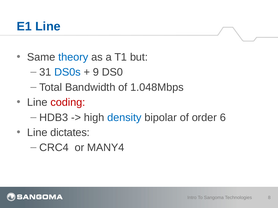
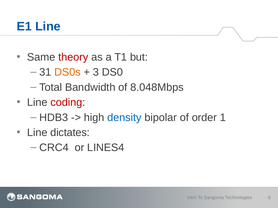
theory colour: blue -> red (73, 57)
DS0s colour: blue -> orange (67, 72)
9: 9 -> 3 (96, 72)
1.048Mbps: 1.048Mbps -> 8.048Mbps (157, 87)
6: 6 -> 1 (223, 118)
MANY4: MANY4 -> LINES4 (106, 148)
